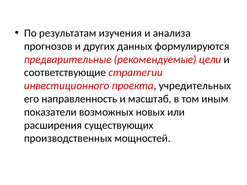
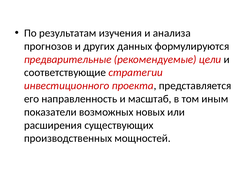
учредительных: учредительных -> представляется (195, 86)
